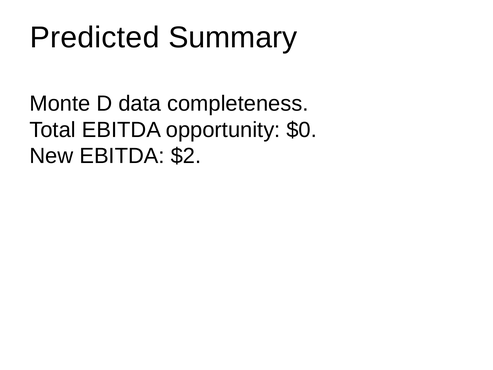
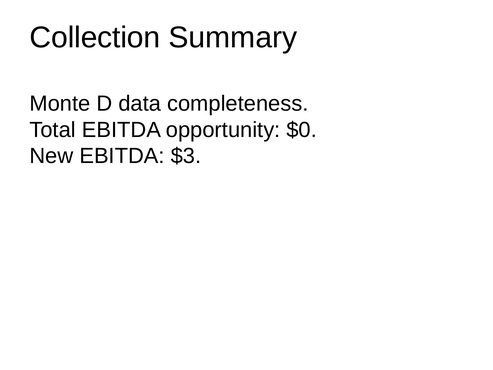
Predicted: Predicted -> Collection (95, 37)
$2: $2 -> $3 (186, 156)
